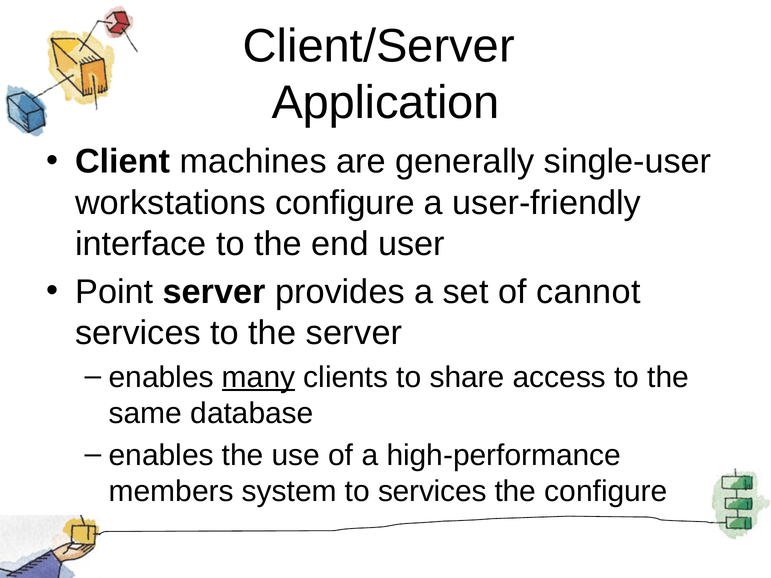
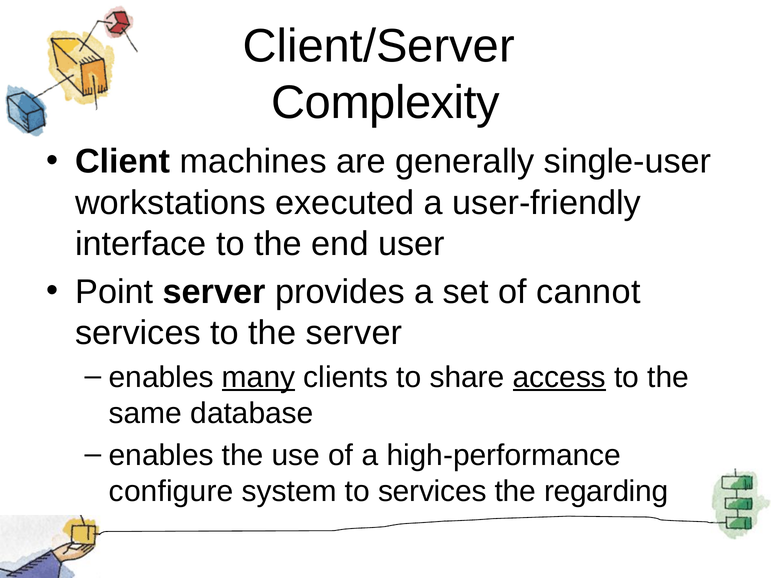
Application: Application -> Complexity (386, 103)
workstations configure: configure -> executed (345, 203)
access underline: none -> present (559, 377)
members: members -> configure (171, 491)
the configure: configure -> regarding (606, 491)
